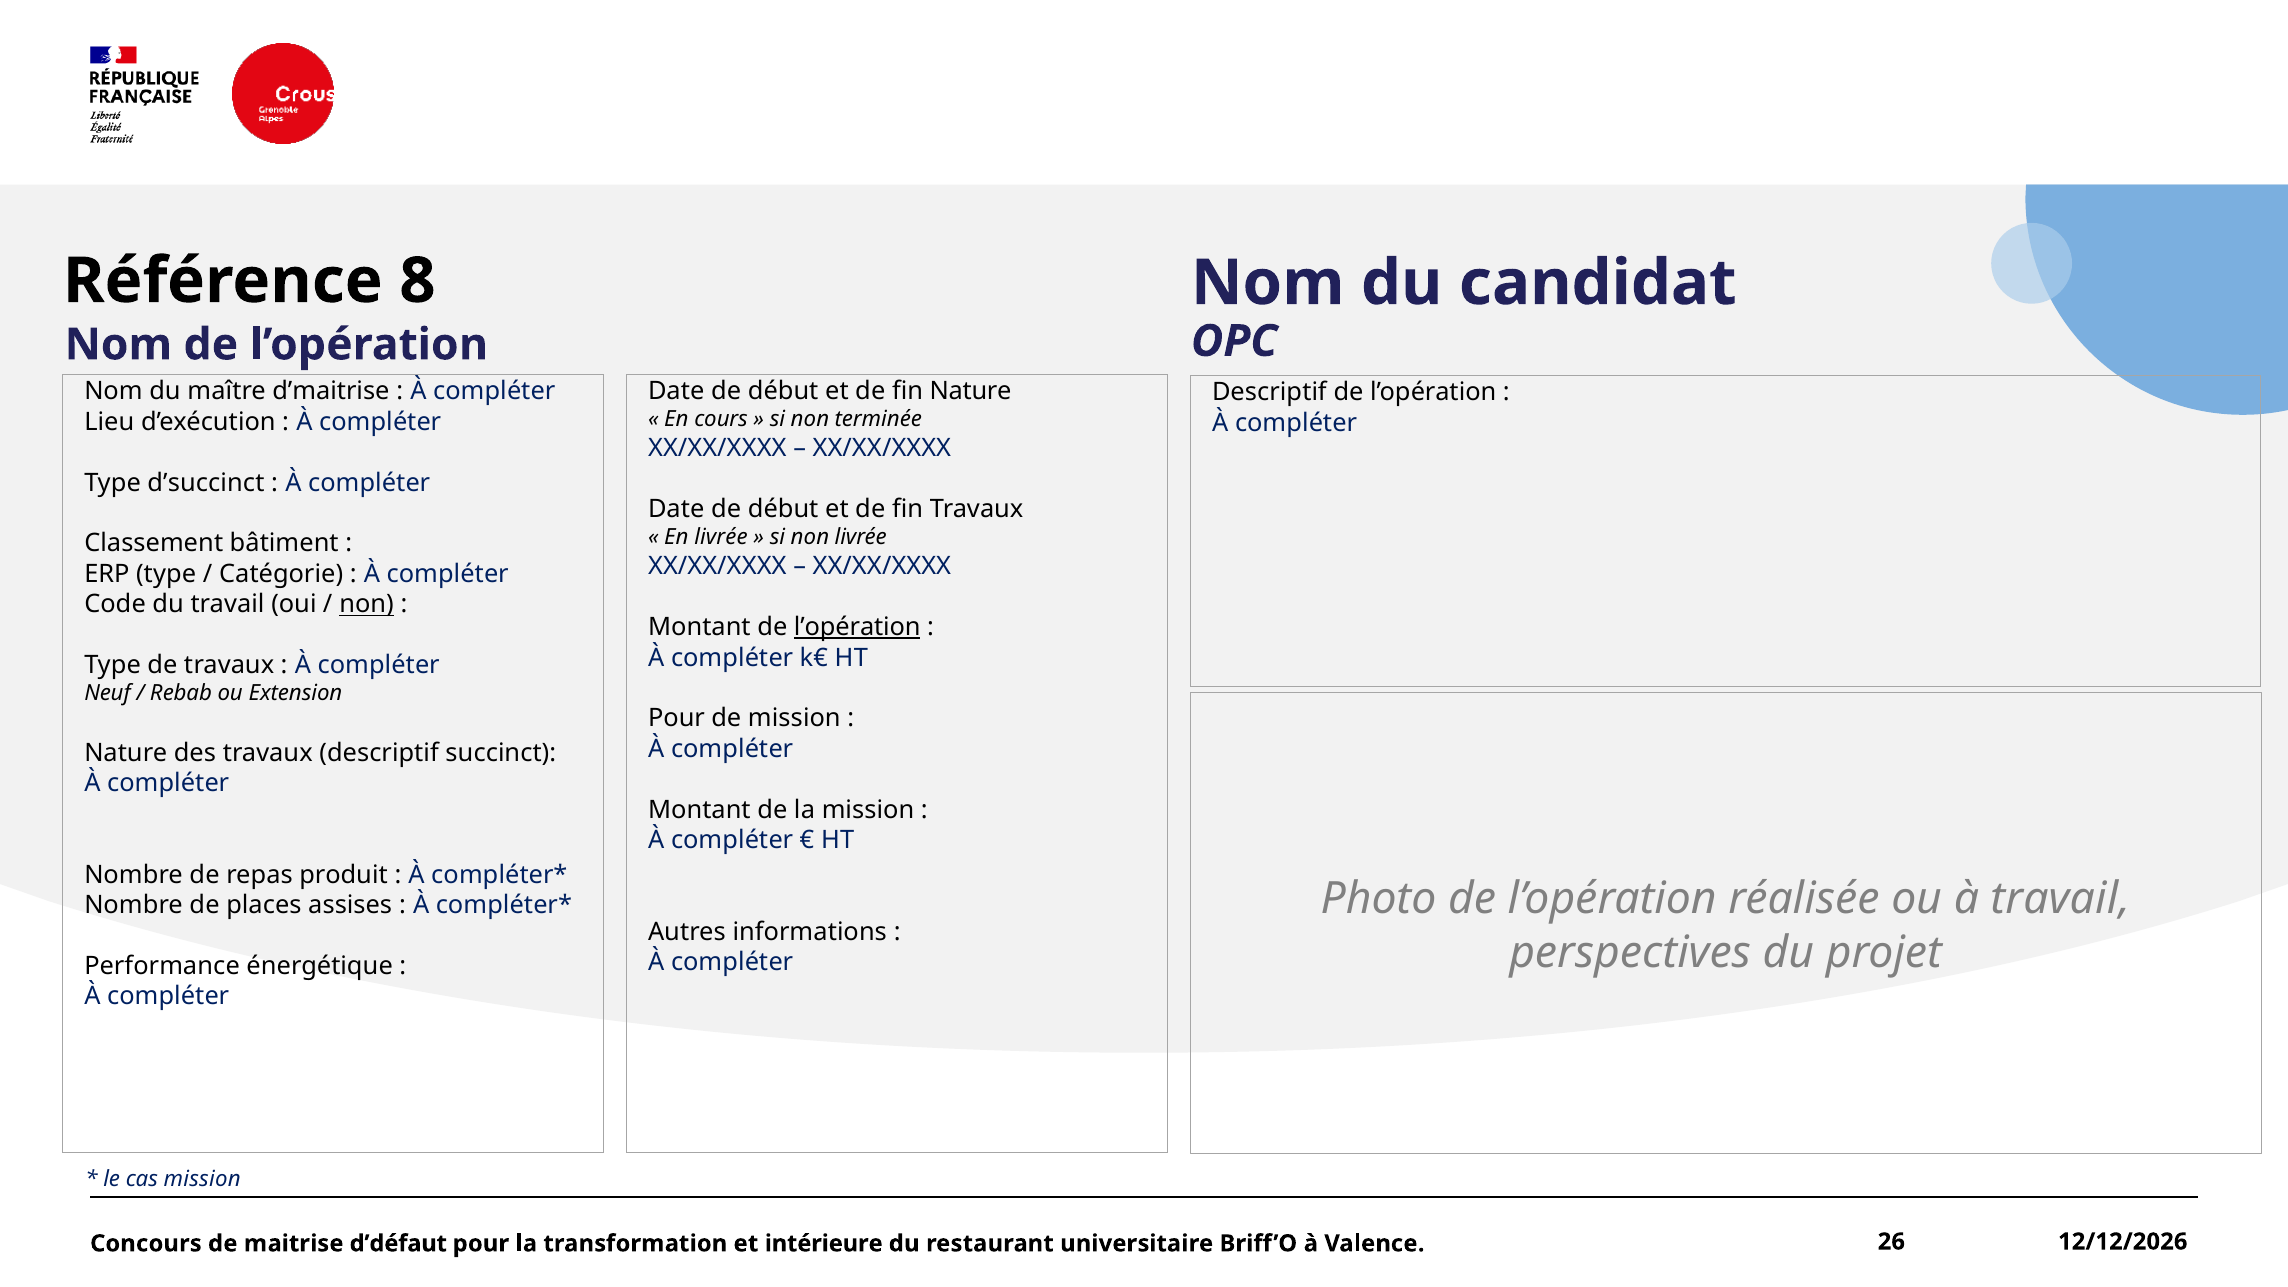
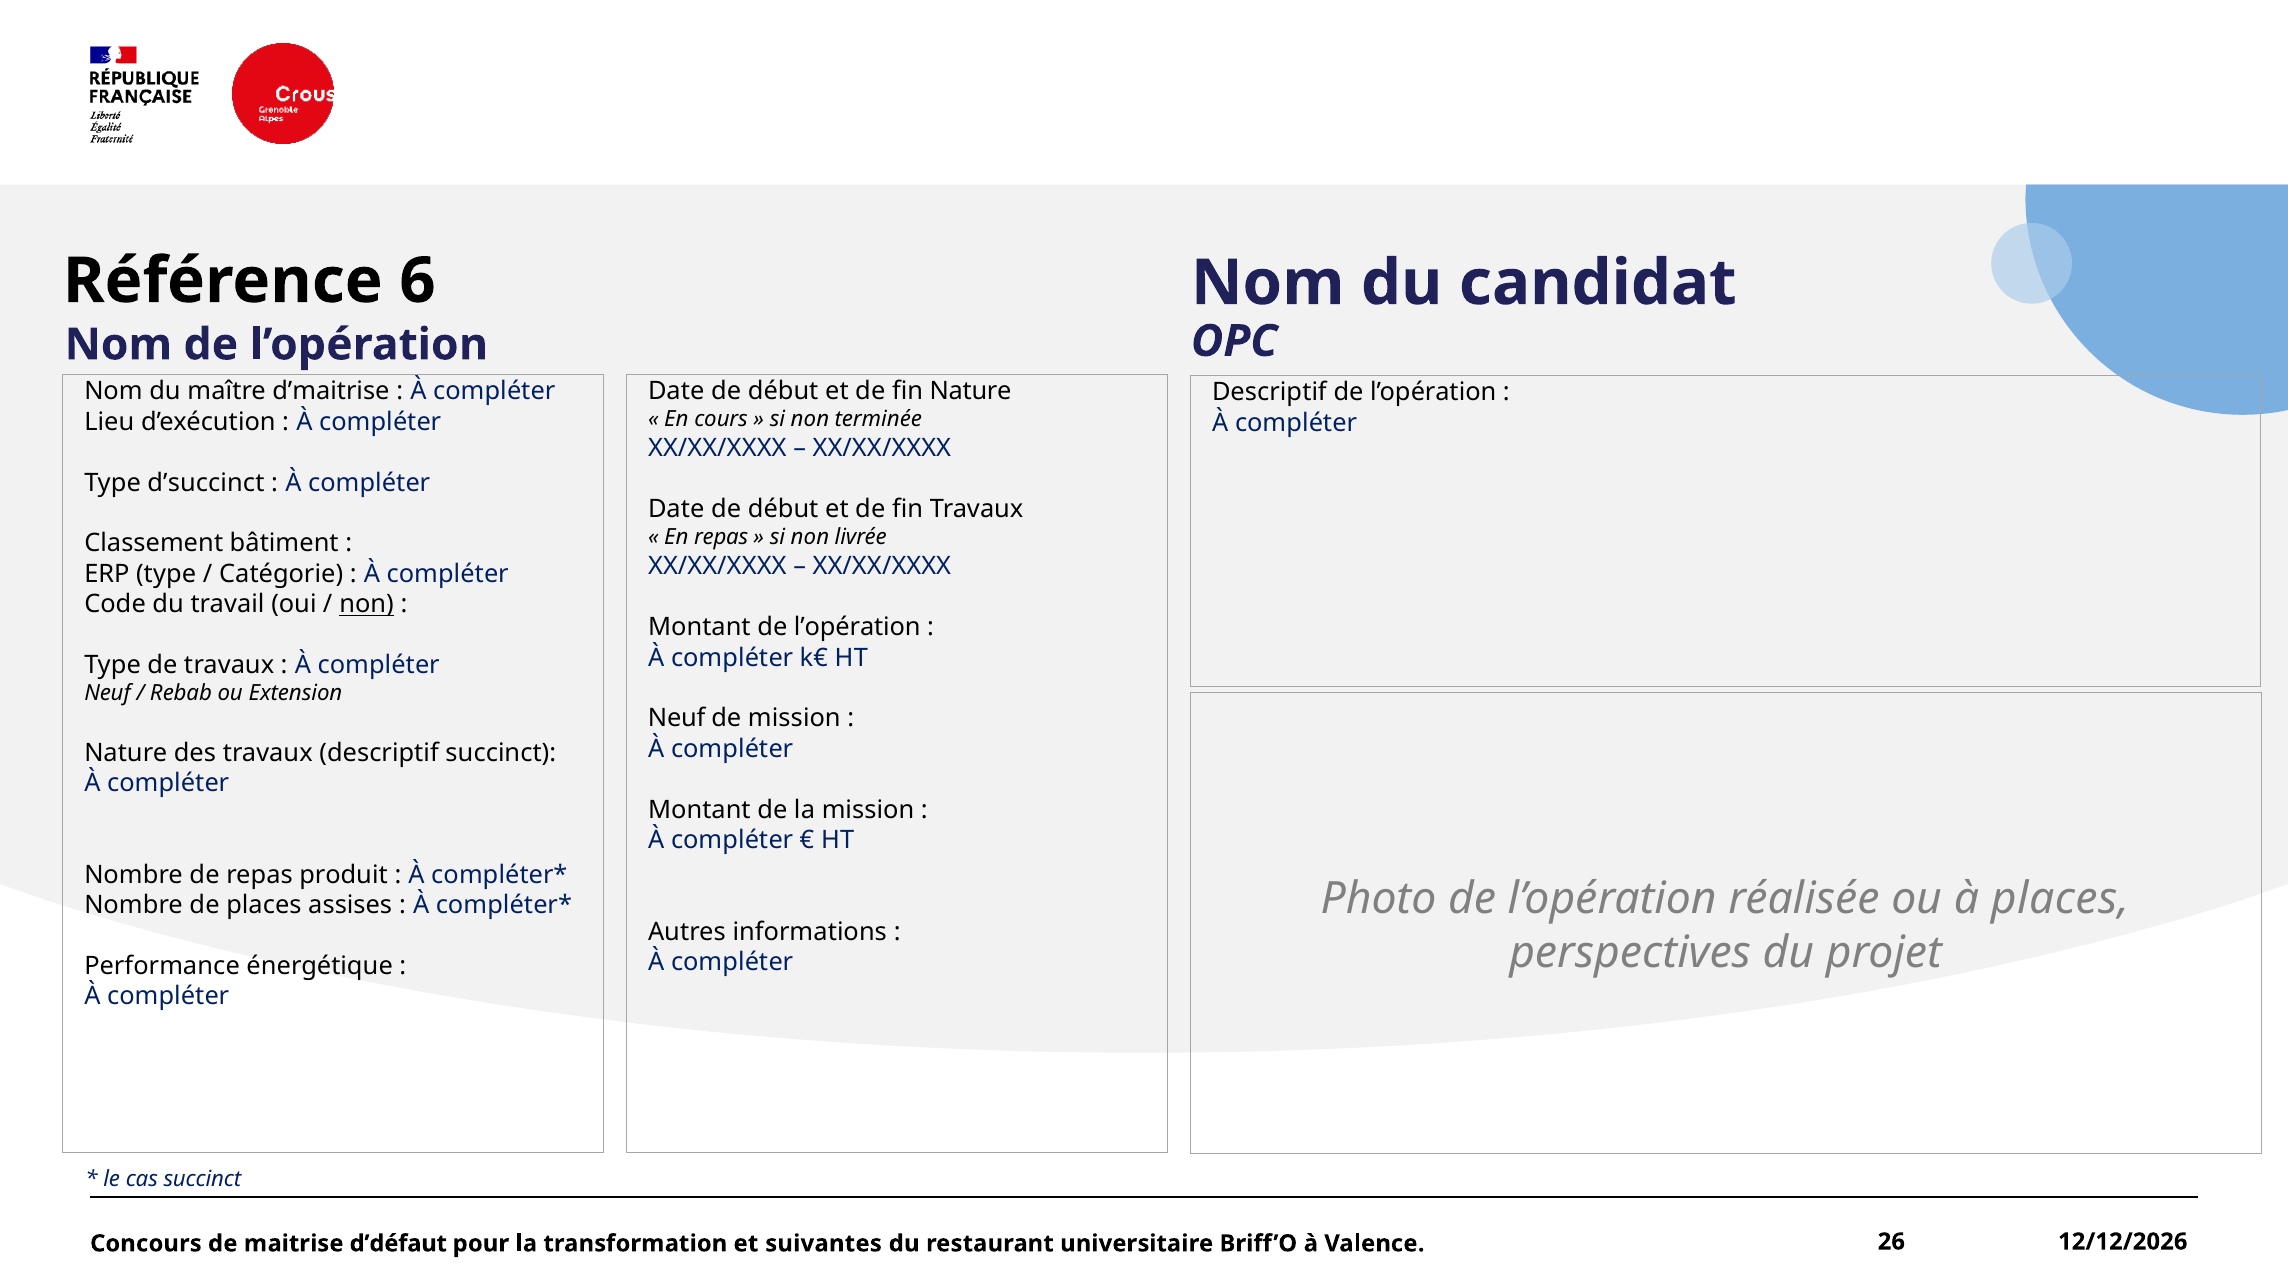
8: 8 -> 6 (417, 281)
En livrée: livrée -> repas (721, 538)
l’opération underline: present -> none (857, 627)
Pour: Pour -> Neuf (677, 719)
à travail: travail -> places (2060, 899)
cas mission: mission -> succinct (202, 1179)
intérieure: intérieure -> suivantes (824, 1244)
